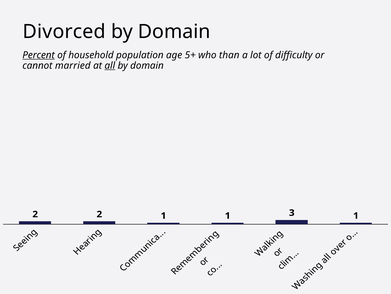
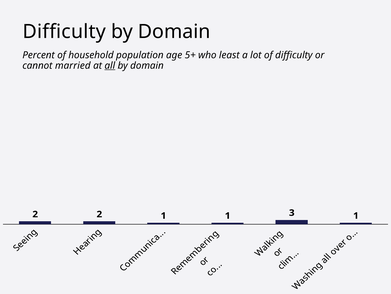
Divorced: Divorced -> Difficulty (64, 32)
Percent underline: present -> none (39, 55)
than: than -> least (229, 55)
